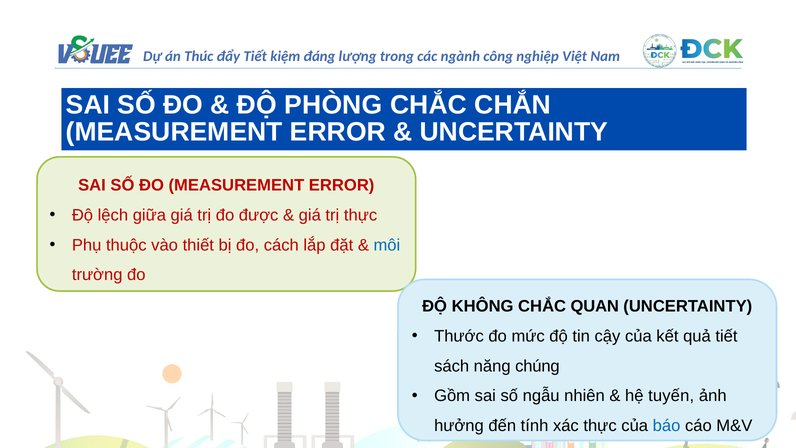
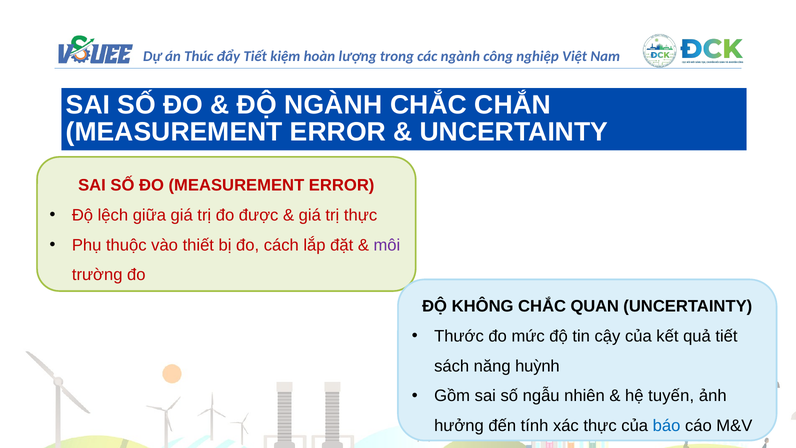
đáng: đáng -> hoàn (319, 57)
ĐỘ PHÒNG: PHÒNG -> NGÀNH (333, 105)
môi colour: blue -> purple (387, 245)
chúng: chúng -> huỳnh (537, 366)
